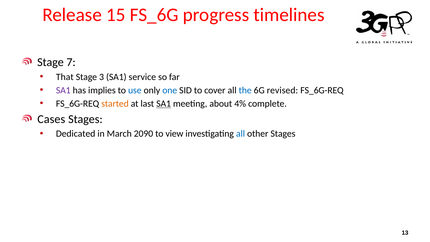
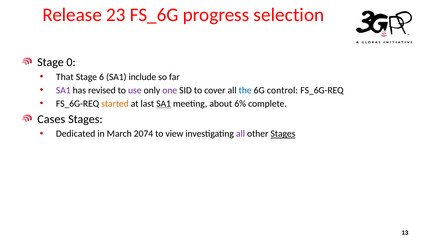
15: 15 -> 23 (116, 15)
timelines: timelines -> selection (289, 15)
7: 7 -> 0 (71, 62)
3: 3 -> 6 (102, 77)
service: service -> include (142, 77)
implies: implies -> revised (102, 90)
use colour: blue -> purple (135, 90)
one colour: blue -> purple (170, 90)
revised: revised -> control (282, 90)
4%: 4% -> 6% (240, 104)
2090: 2090 -> 2074 (143, 134)
all colour: blue -> purple (241, 134)
Stages underline: none -> present (283, 134)
